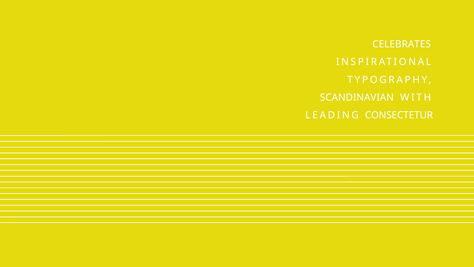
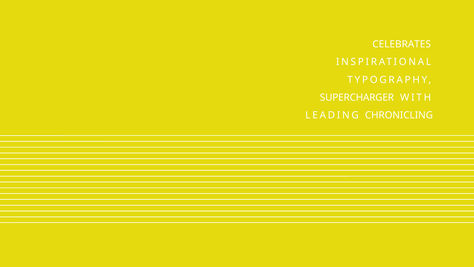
SCANDINAVIAN: SCANDINAVIAN -> SUPERCHARGER (357, 97)
CONSECTETUR: CONSECTETUR -> CHRONICLING (399, 115)
